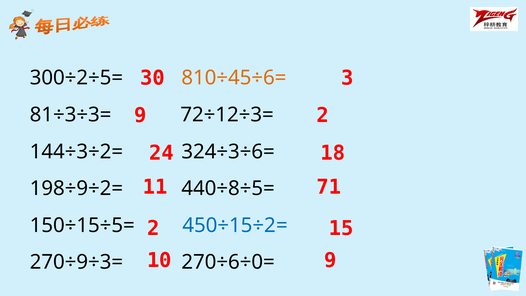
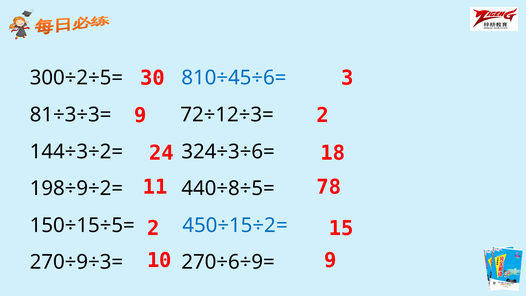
810÷45÷6= colour: orange -> blue (234, 78)
71: 71 -> 78 (329, 187)
270÷6÷0=: 270÷6÷0= -> 270÷6÷9= (228, 262)
